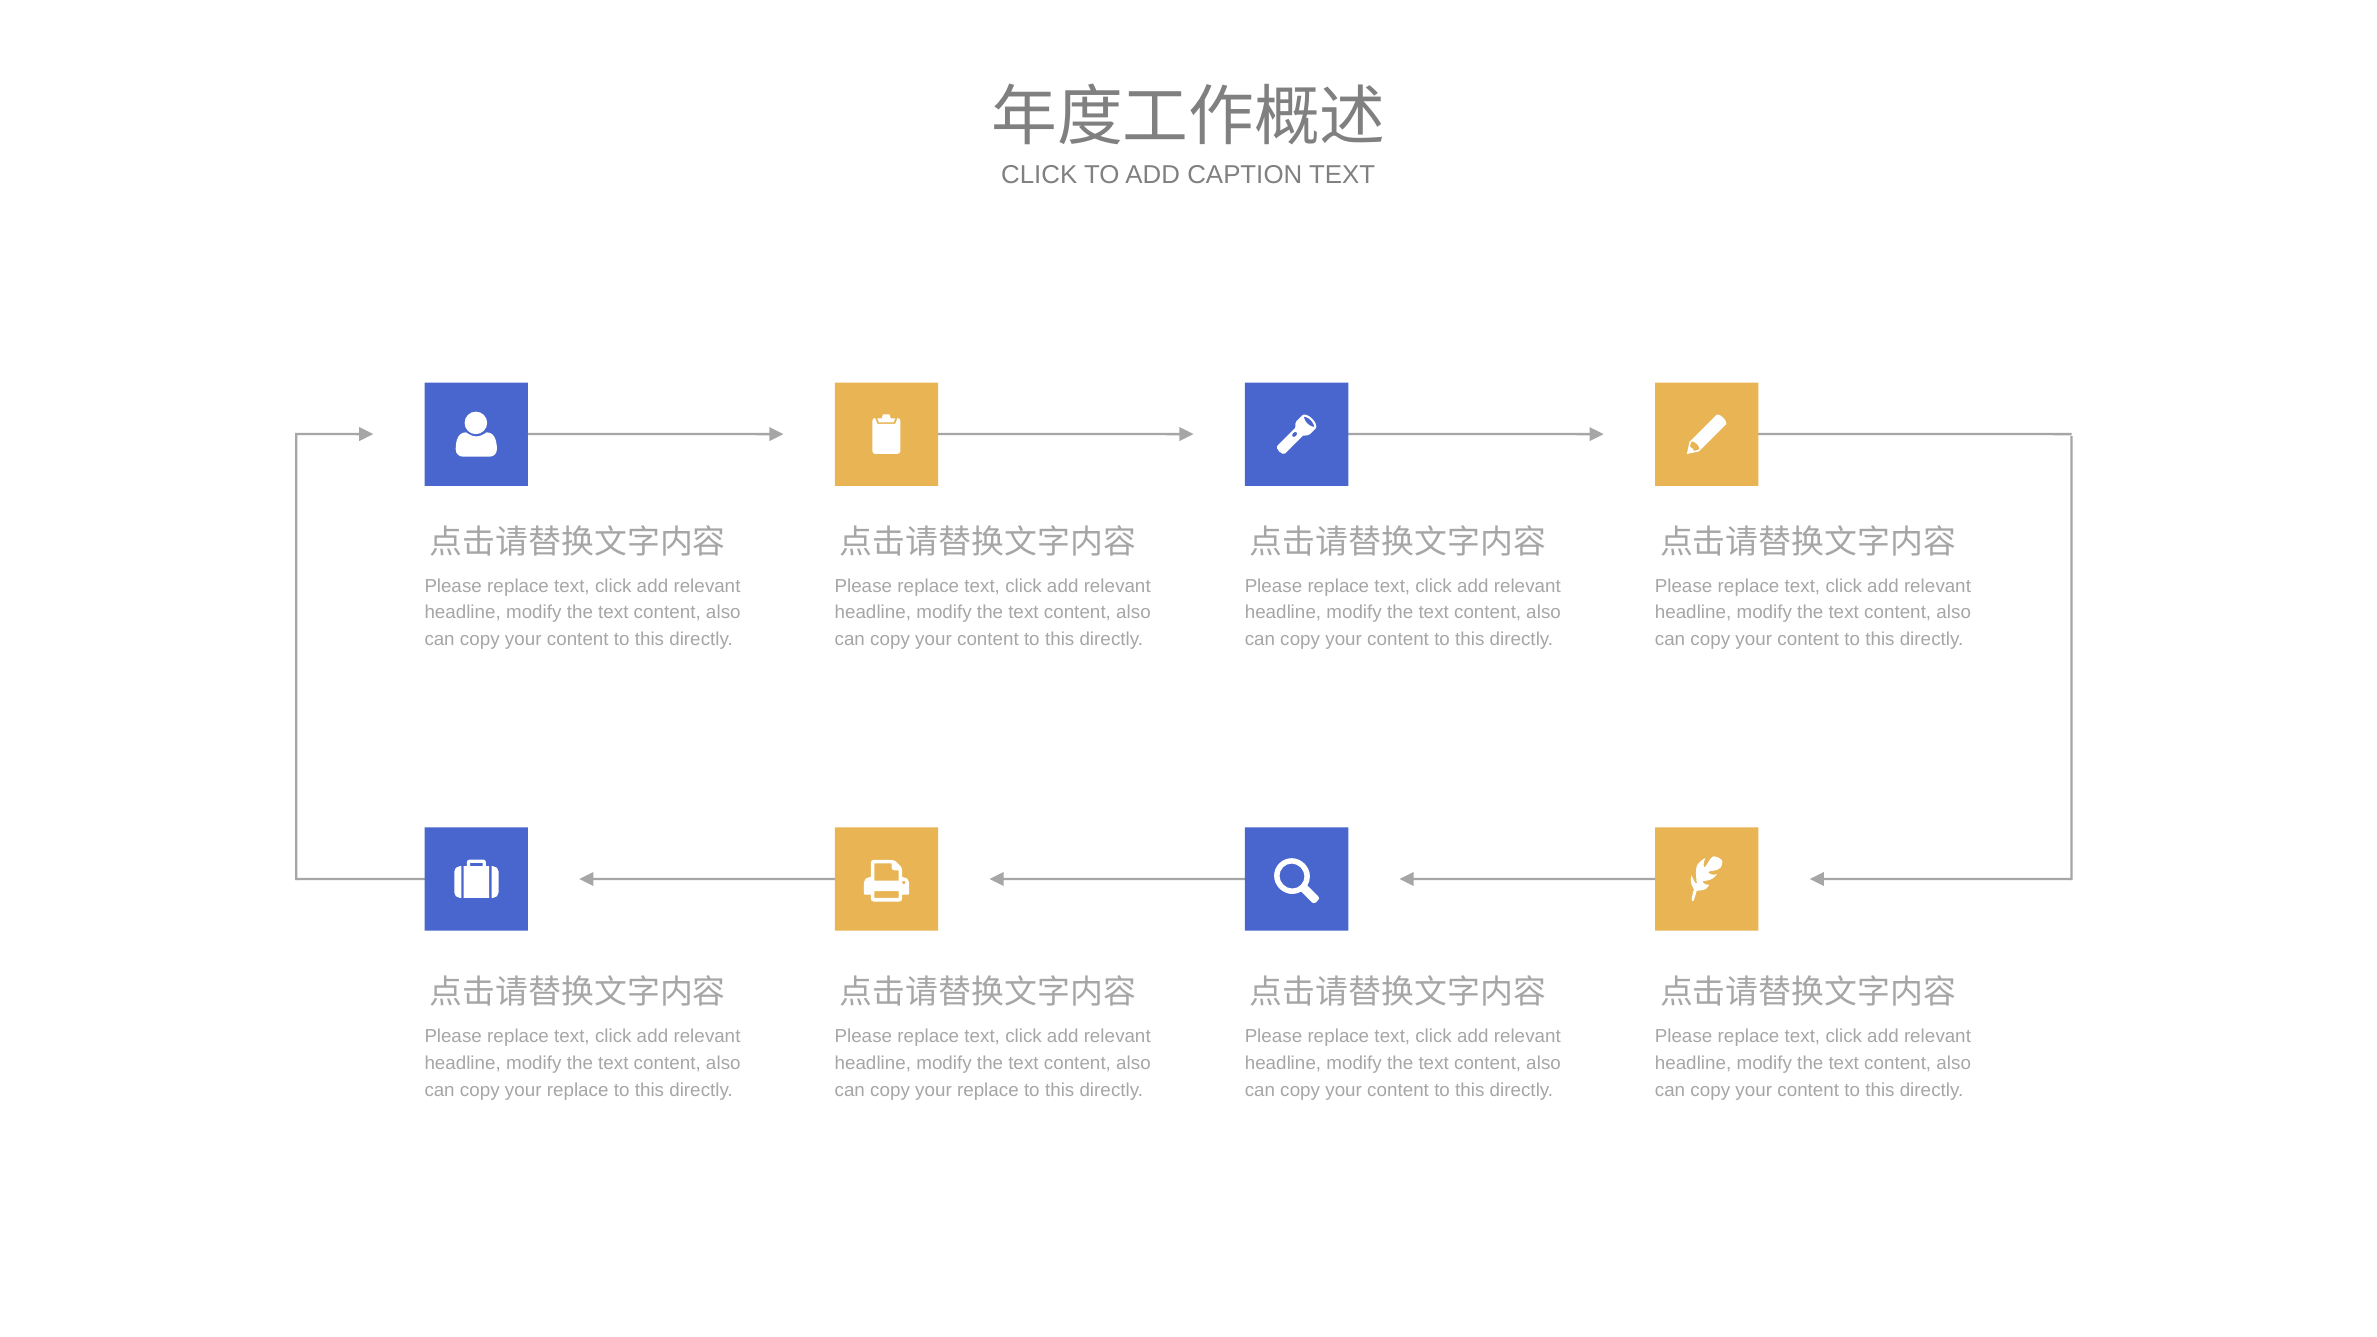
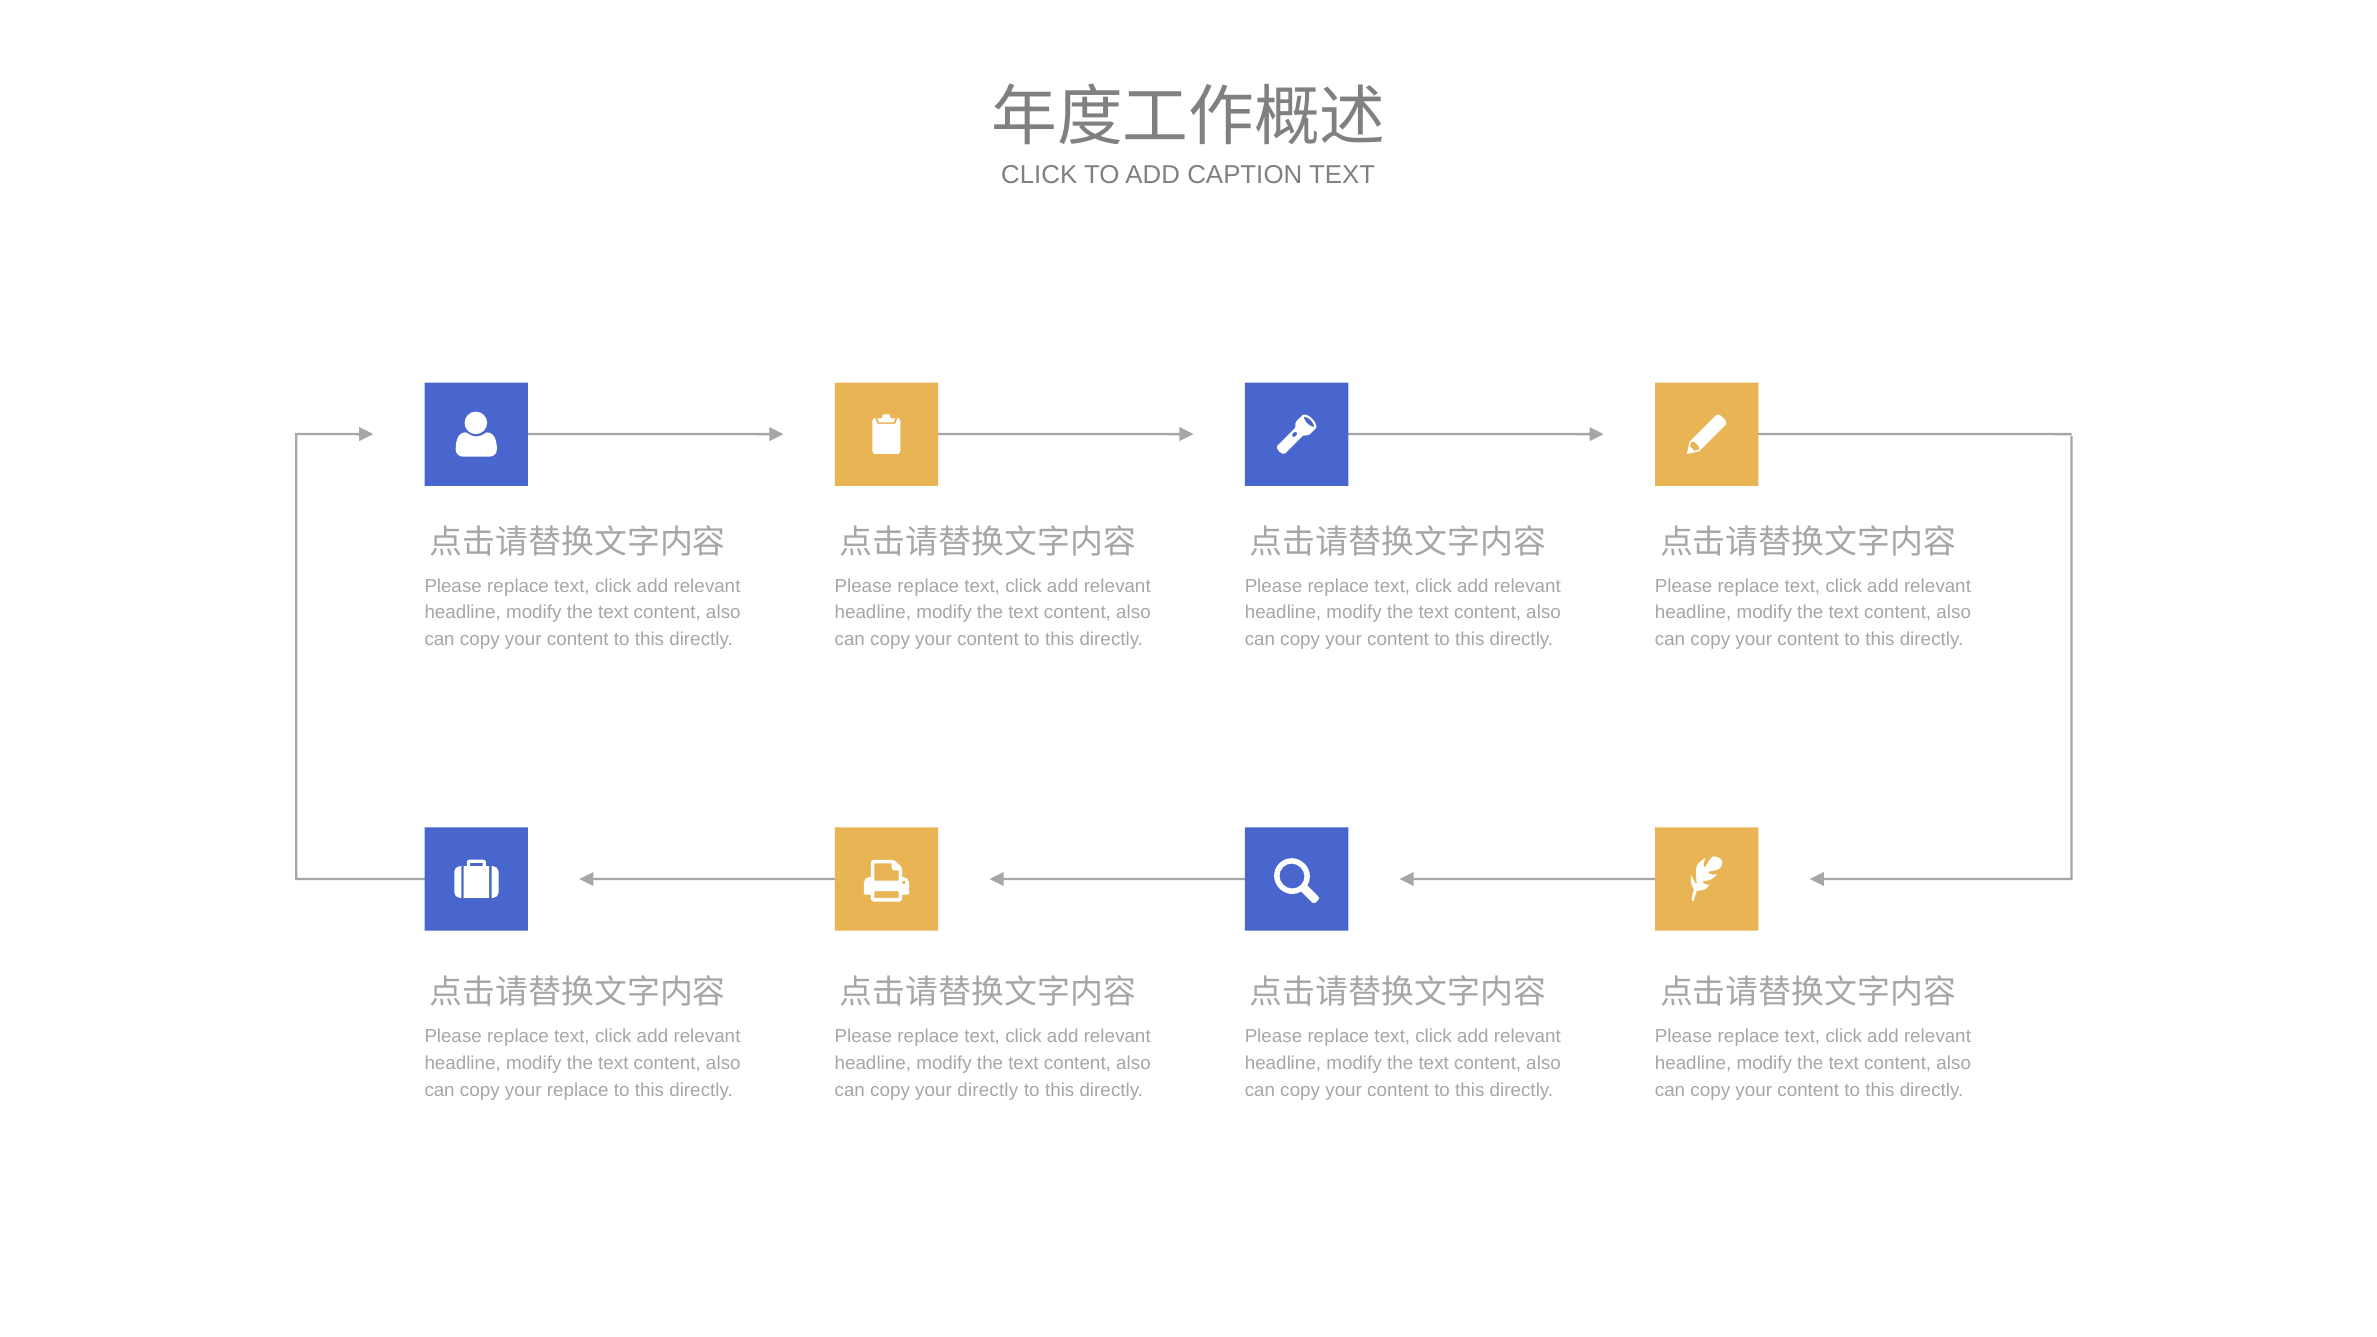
replace: replace -> directly (988, 1090)
